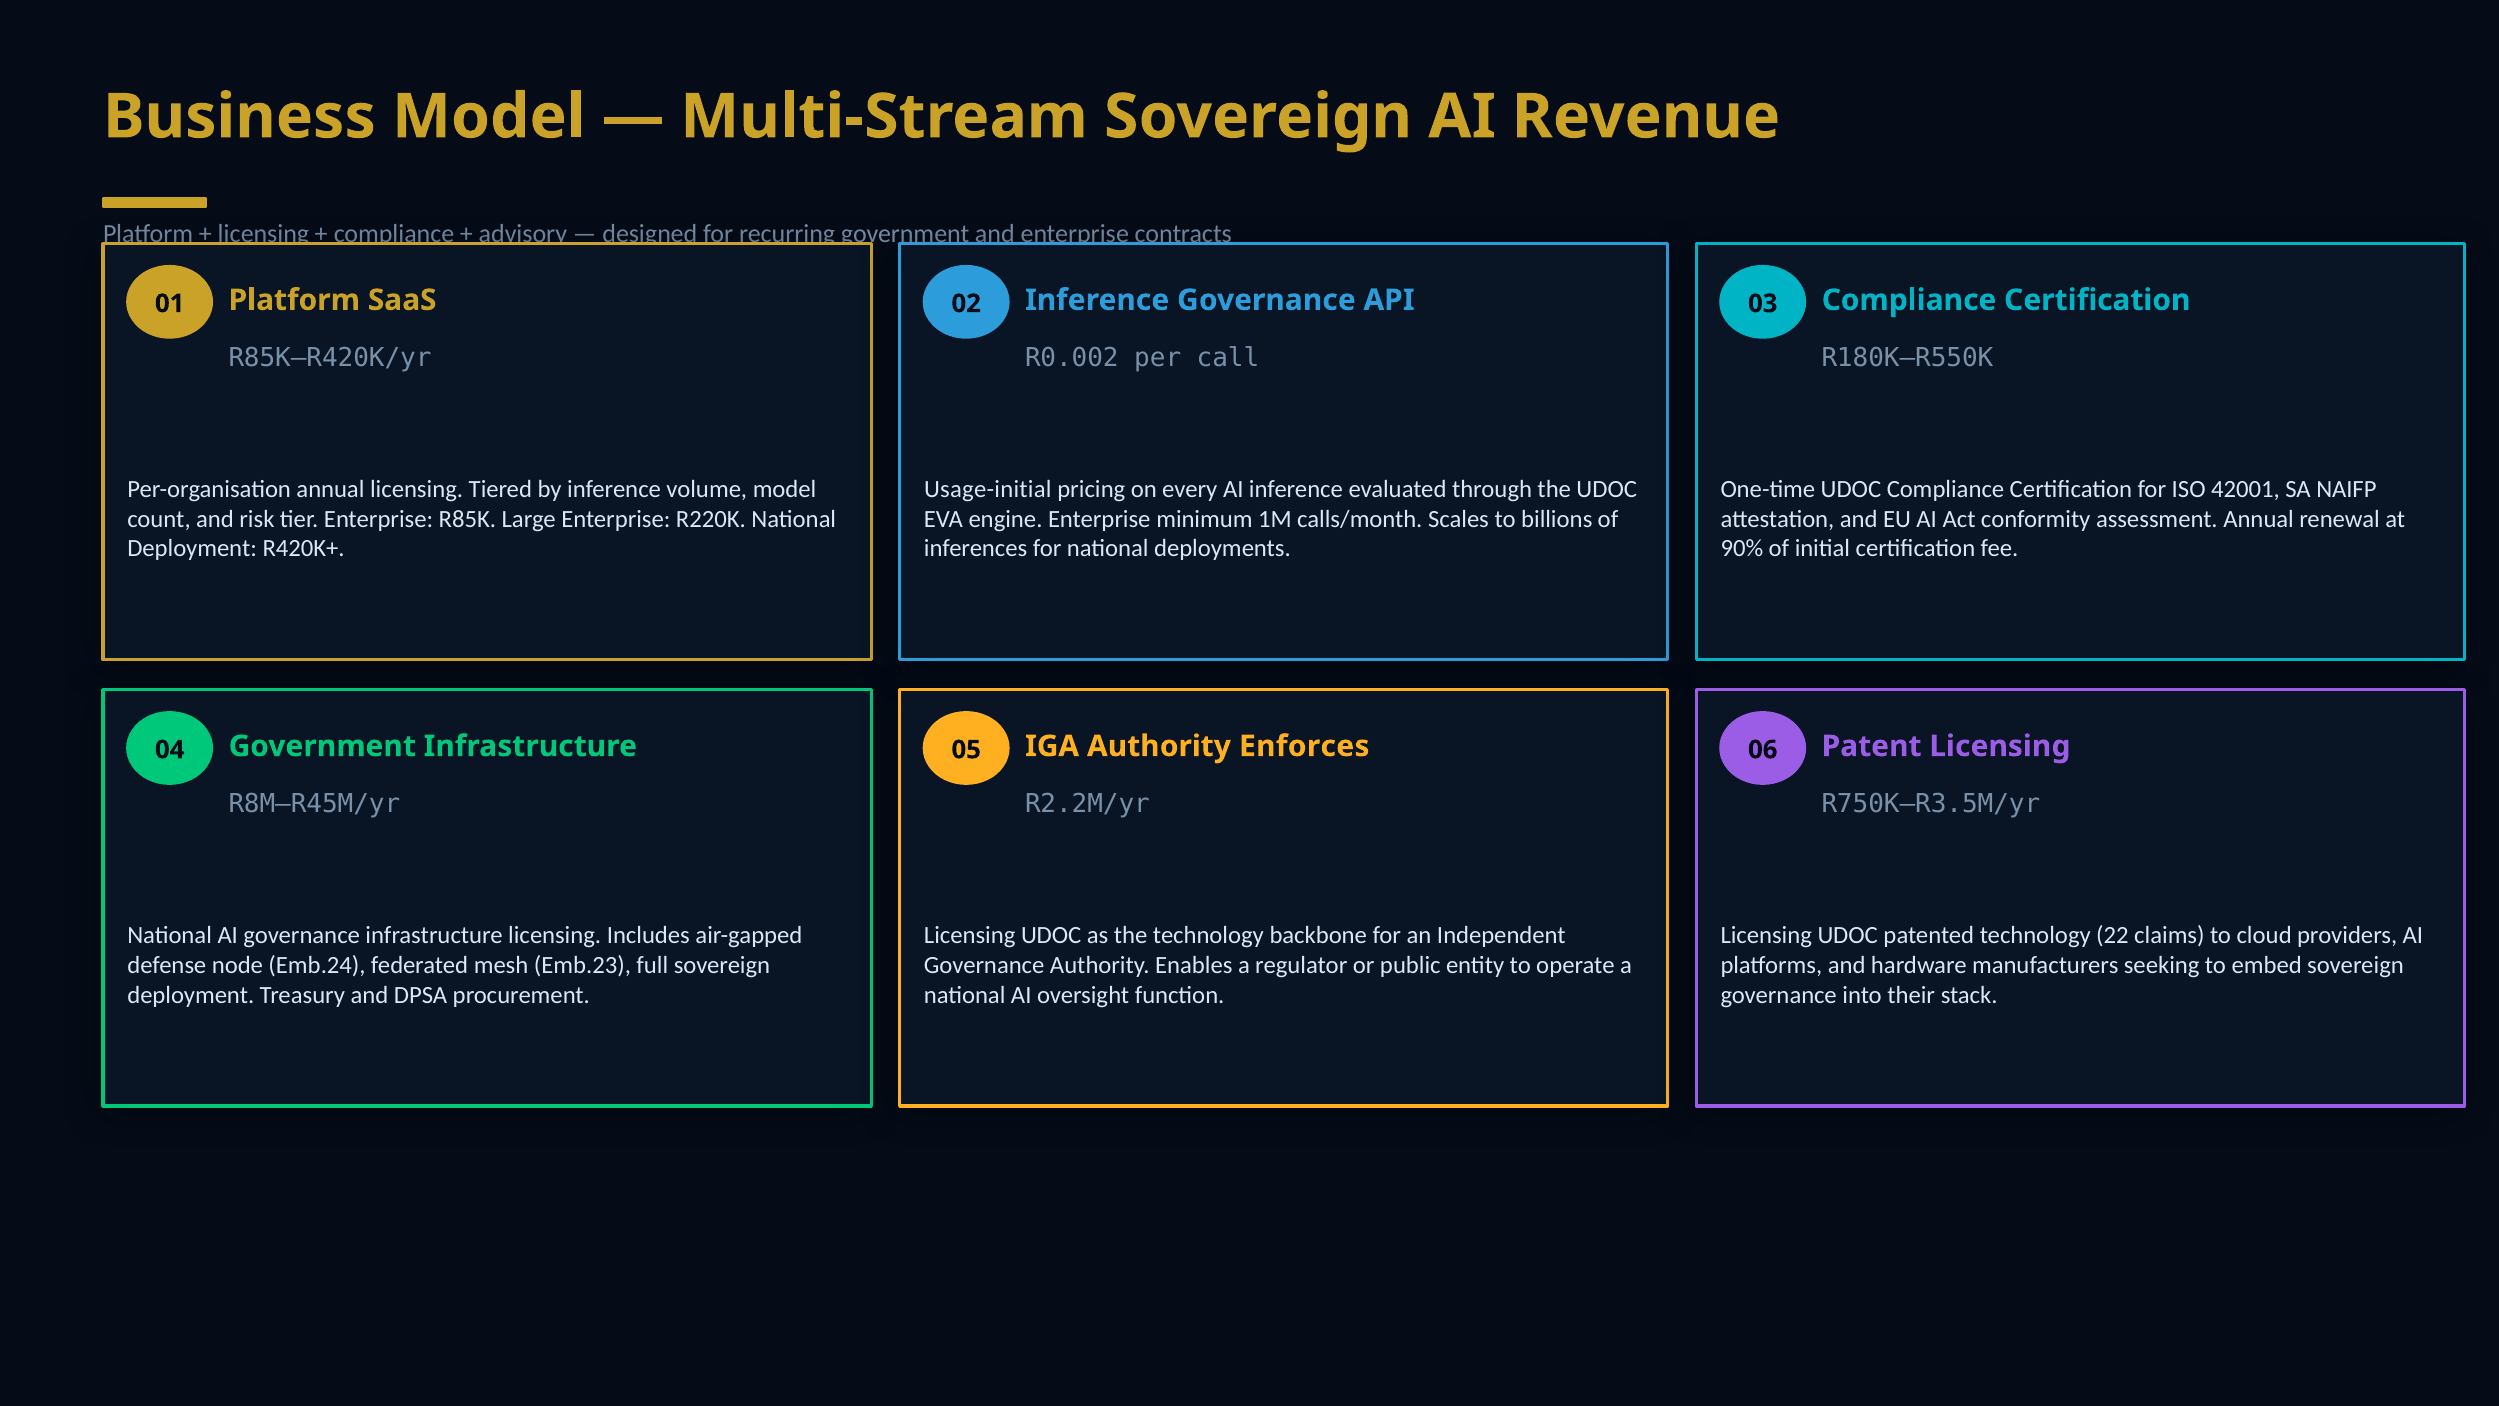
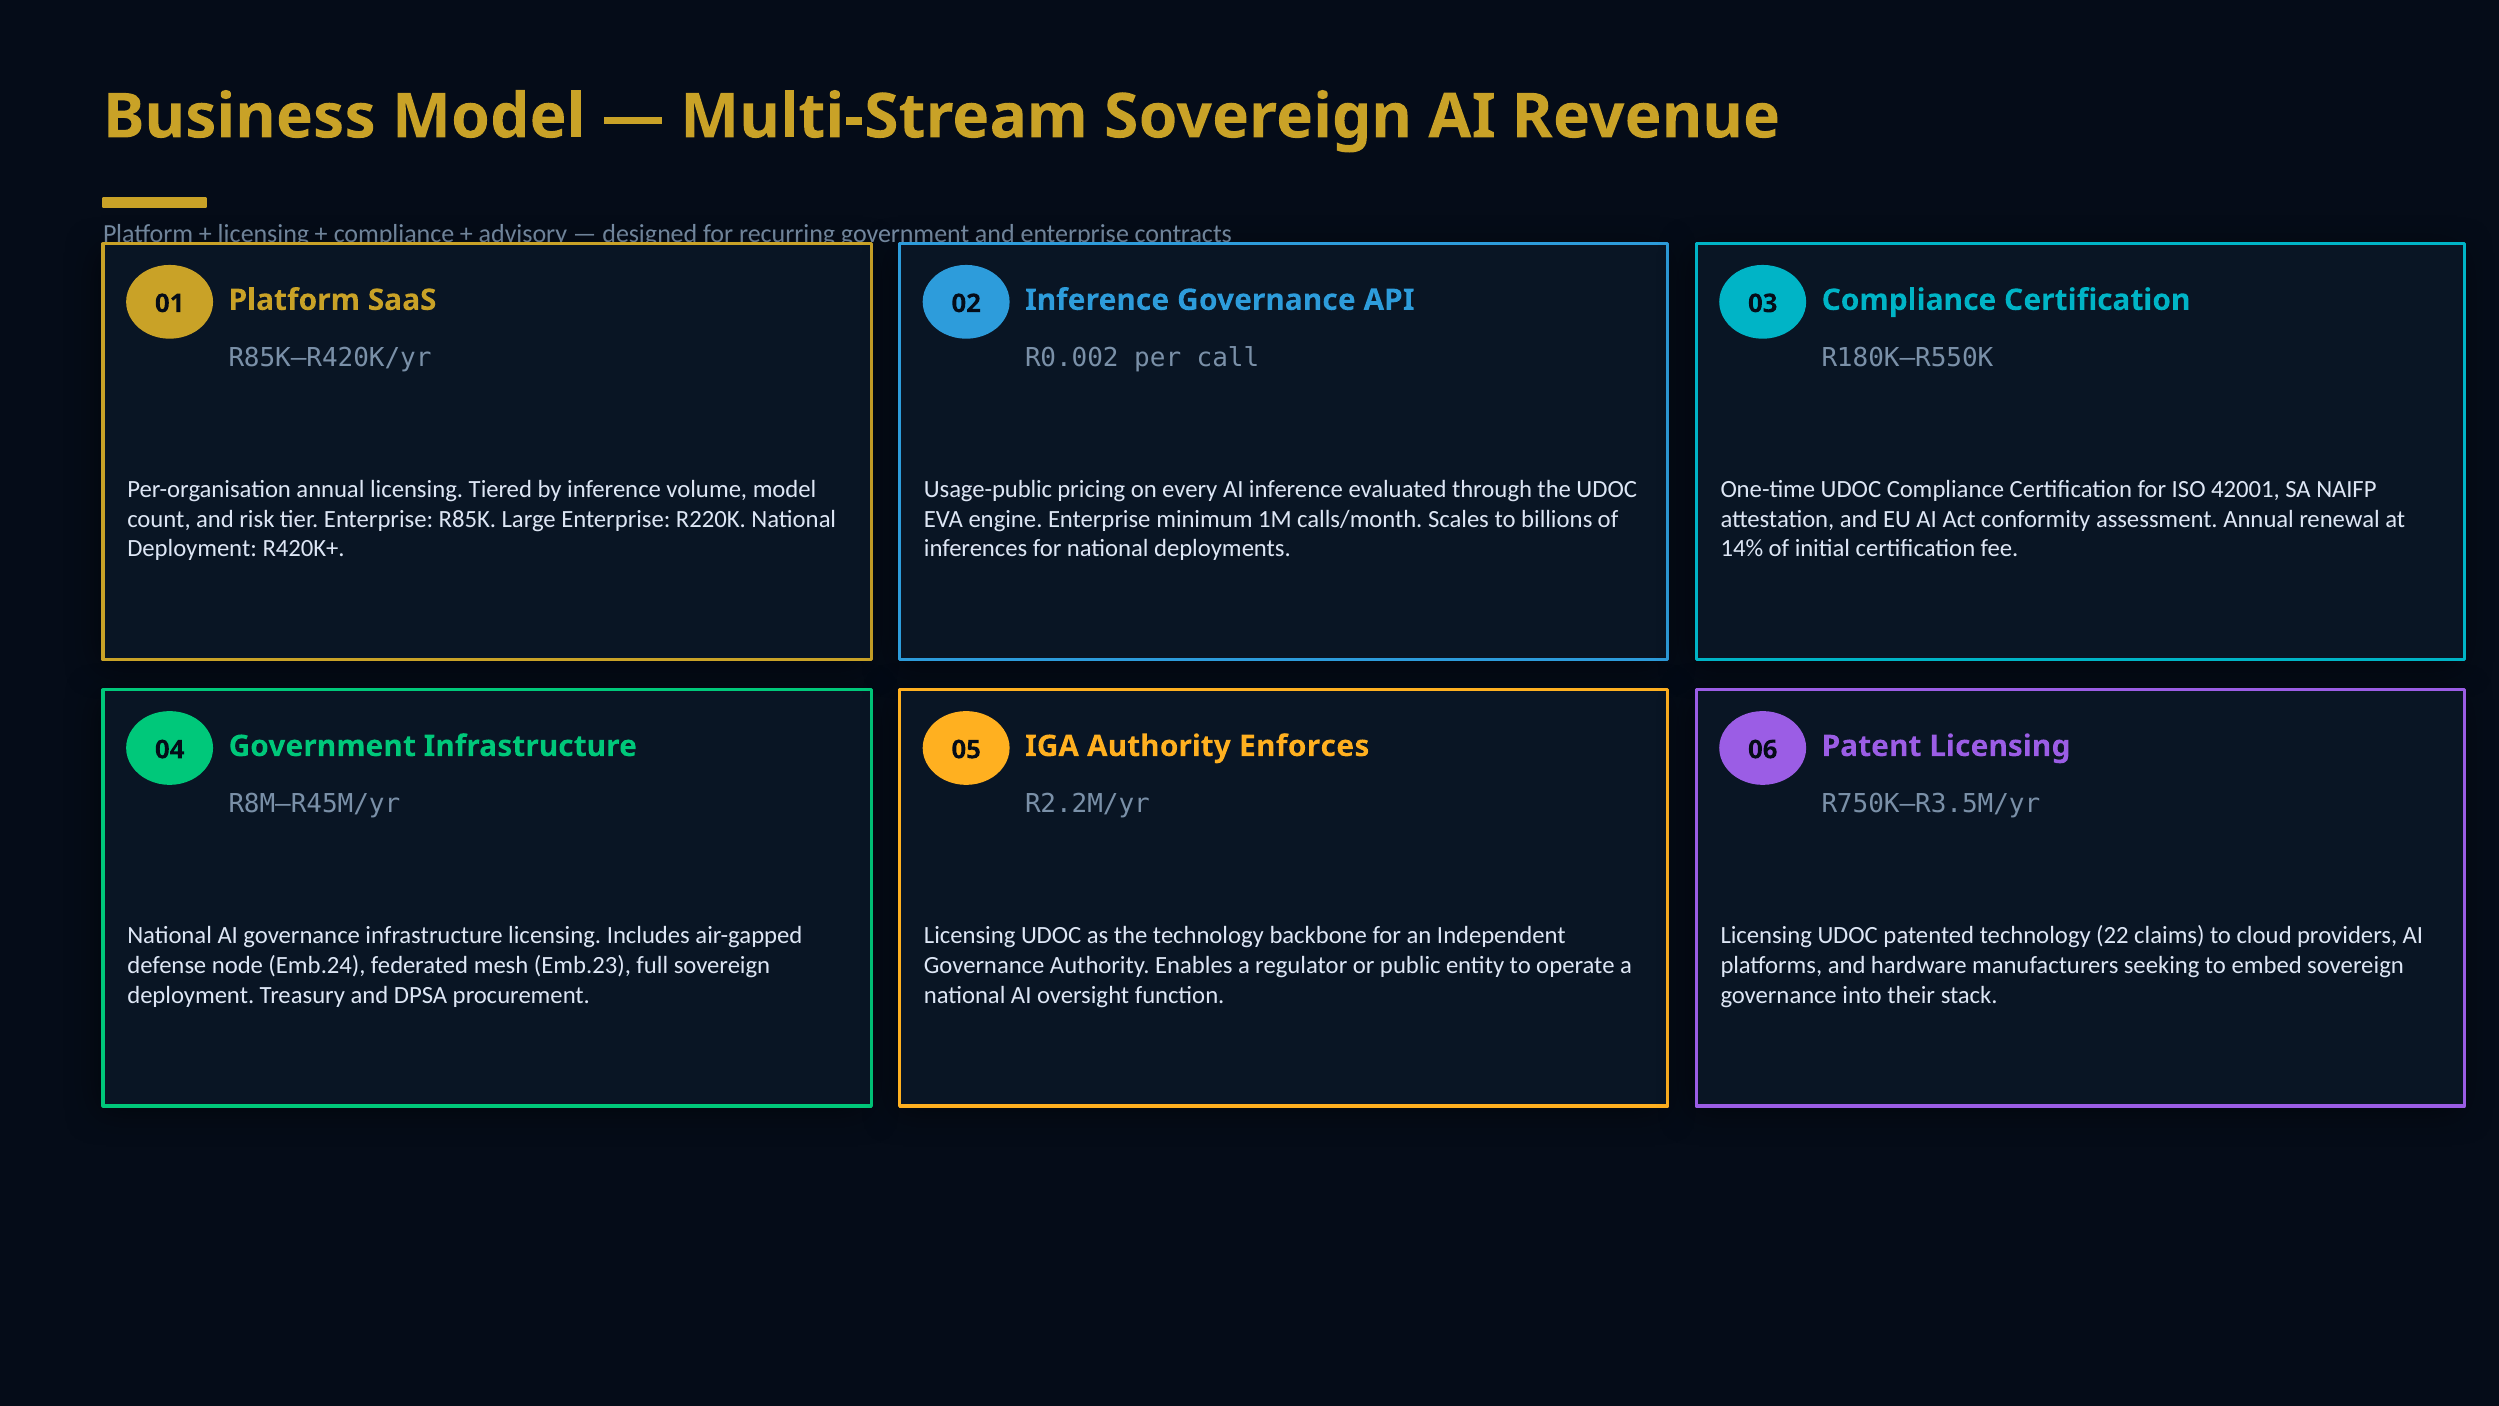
Usage-initial: Usage-initial -> Usage-public (988, 489)
90%: 90% -> 14% (1742, 549)
